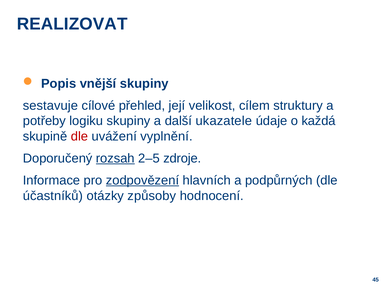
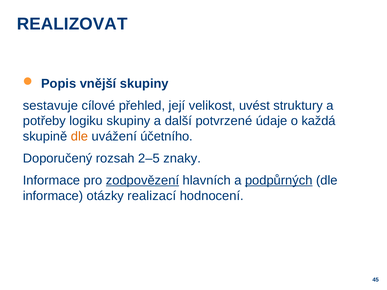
cílem: cílem -> uvést (254, 106)
ukazatele: ukazatele -> potvrzené (224, 121)
dle colour: red -> orange (79, 137)
vyplnění: vyplnění -> účetního (167, 137)
rozsah underline: present -> none (115, 159)
zdroje: zdroje -> znaky (182, 159)
podpůrných underline: none -> present (279, 180)
účastníků: účastníků -> informace (53, 196)
způsoby: způsoby -> realizací (152, 196)
